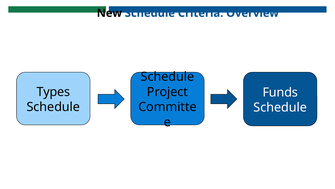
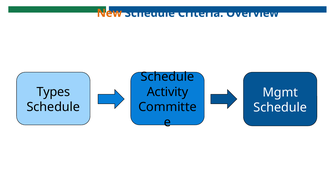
New colour: black -> orange (109, 13)
Project: Project -> Activity (168, 92)
Funds: Funds -> Mgmt (280, 92)
